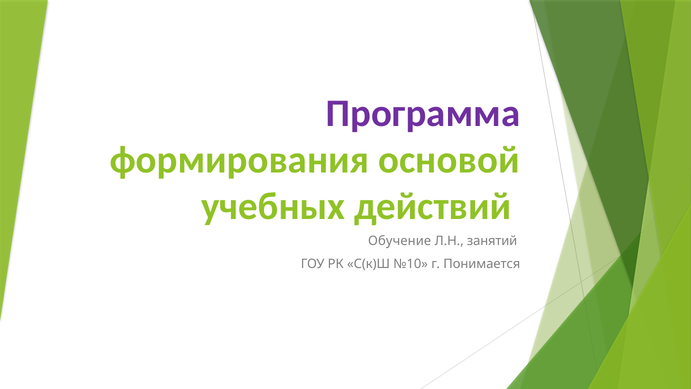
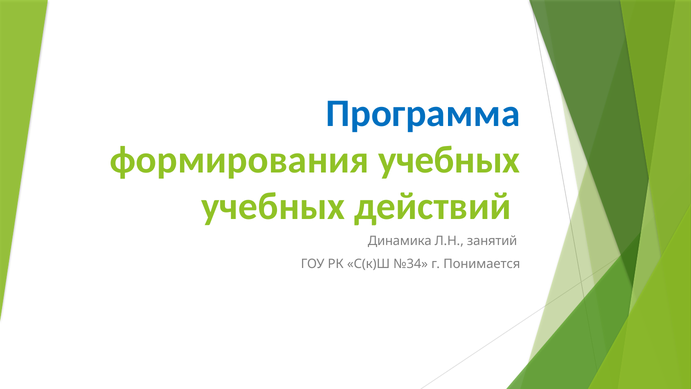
Программа colour: purple -> blue (423, 113)
формирования основой: основой -> учебных (449, 160)
Обучение: Обучение -> Динамика (400, 241)
№10: №10 -> №34 (411, 264)
